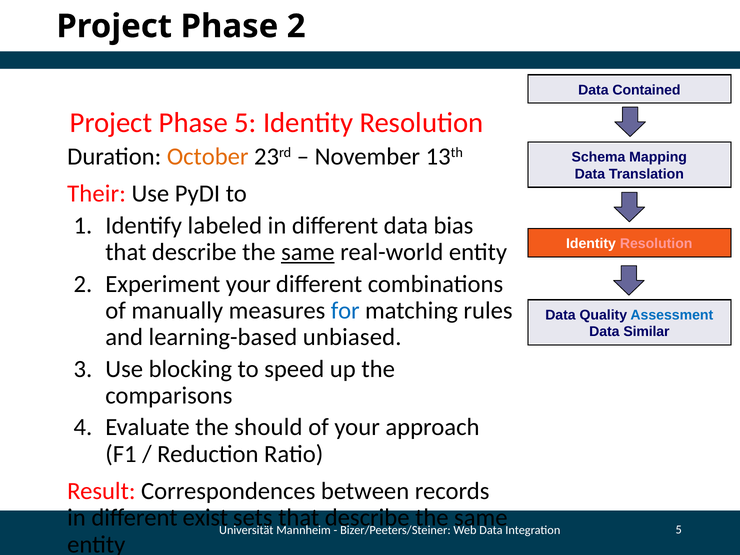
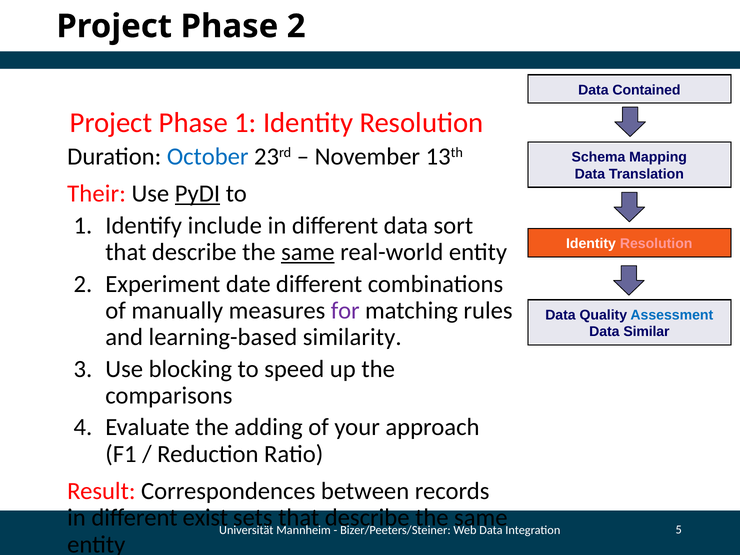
Phase 5: 5 -> 1 (246, 123)
October colour: orange -> blue (208, 157)
PyDI underline: none -> present (197, 194)
labeled: labeled -> include (225, 226)
bias: bias -> sort (453, 226)
Experiment your: your -> date (248, 284)
for colour: blue -> purple (345, 311)
unbiased: unbiased -> similarity (352, 337)
should: should -> adding (269, 427)
